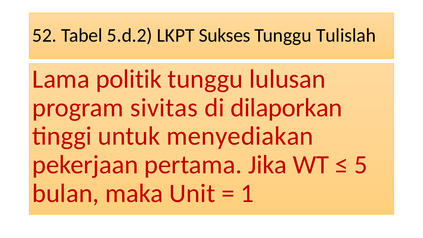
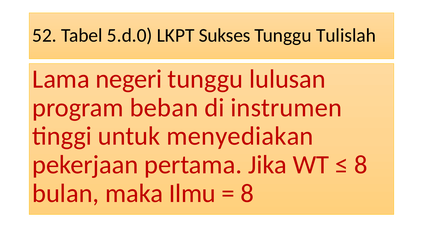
5.d.2: 5.d.2 -> 5.d.0 (130, 36)
politik: politik -> negeri (129, 79)
sivitas: sivitas -> beban (164, 108)
dilaporkan: dilaporkan -> instrumen (286, 108)
5: 5 -> 8 (361, 165)
Unit: Unit -> Ilmu (192, 193)
1: 1 -> 8 (247, 193)
